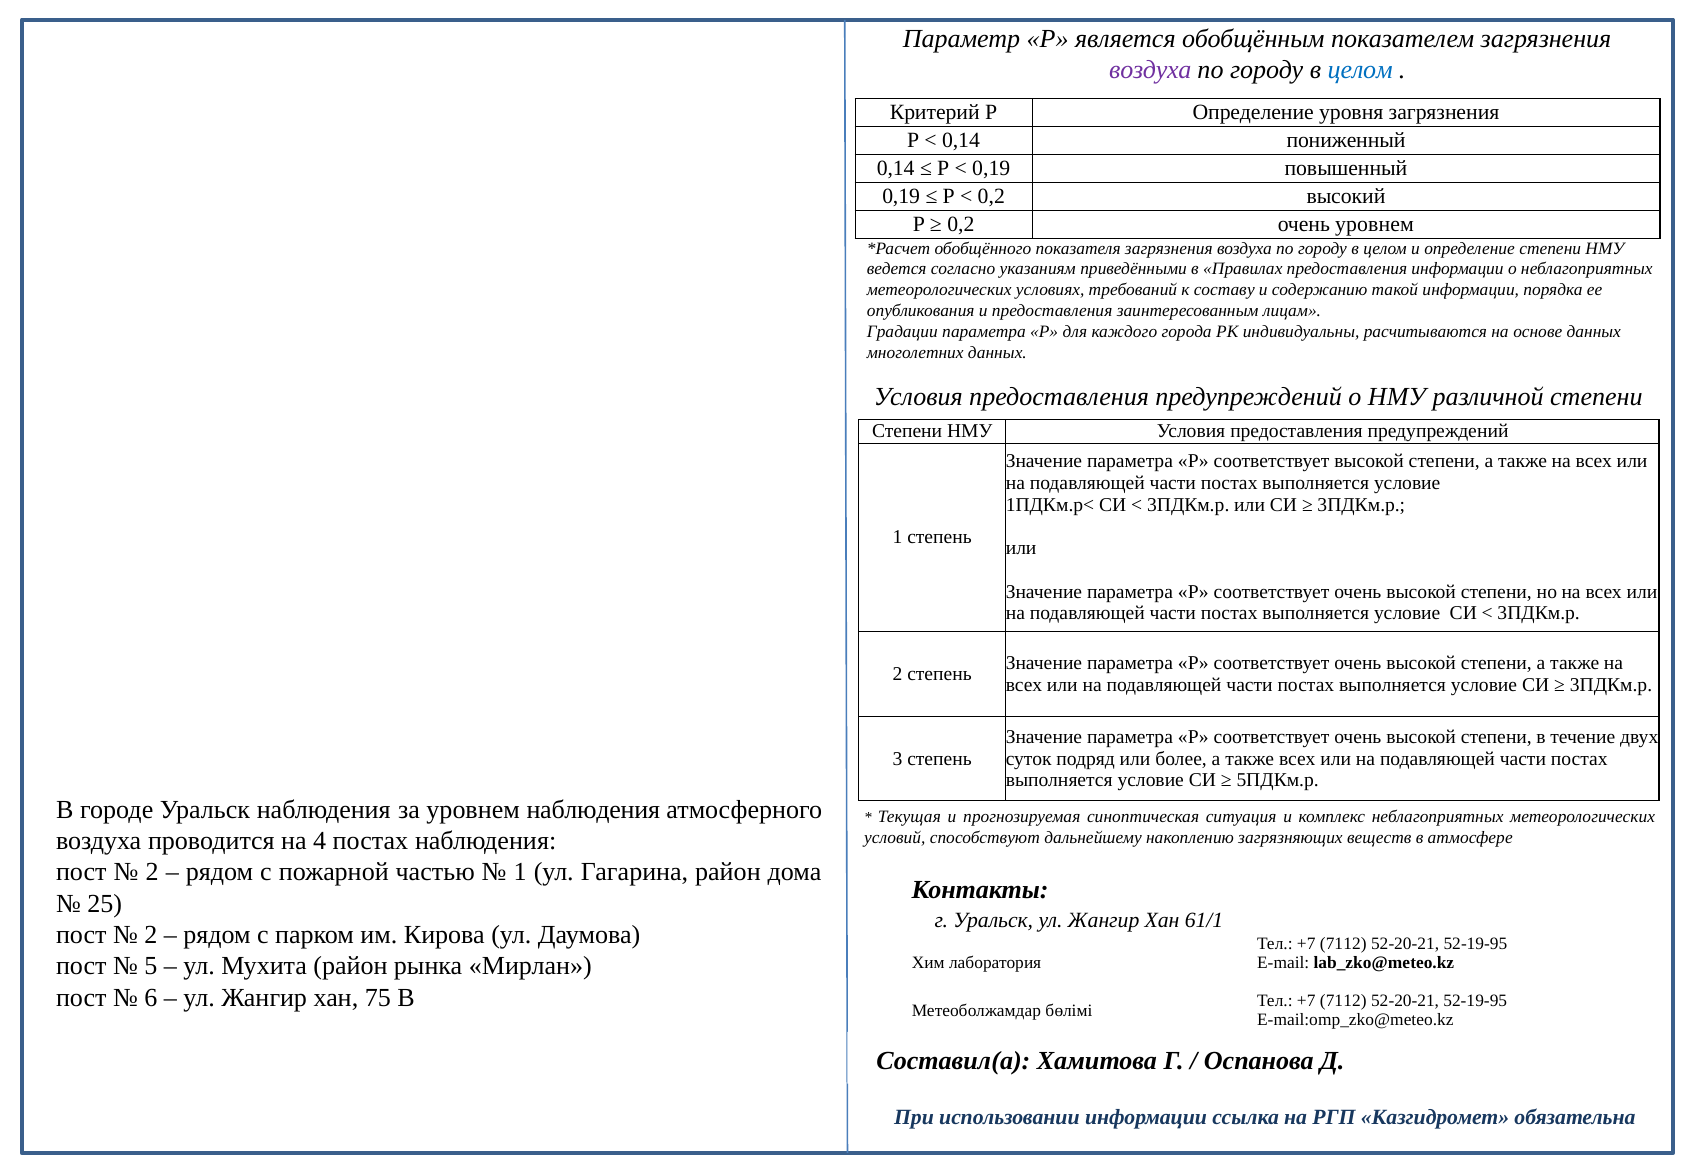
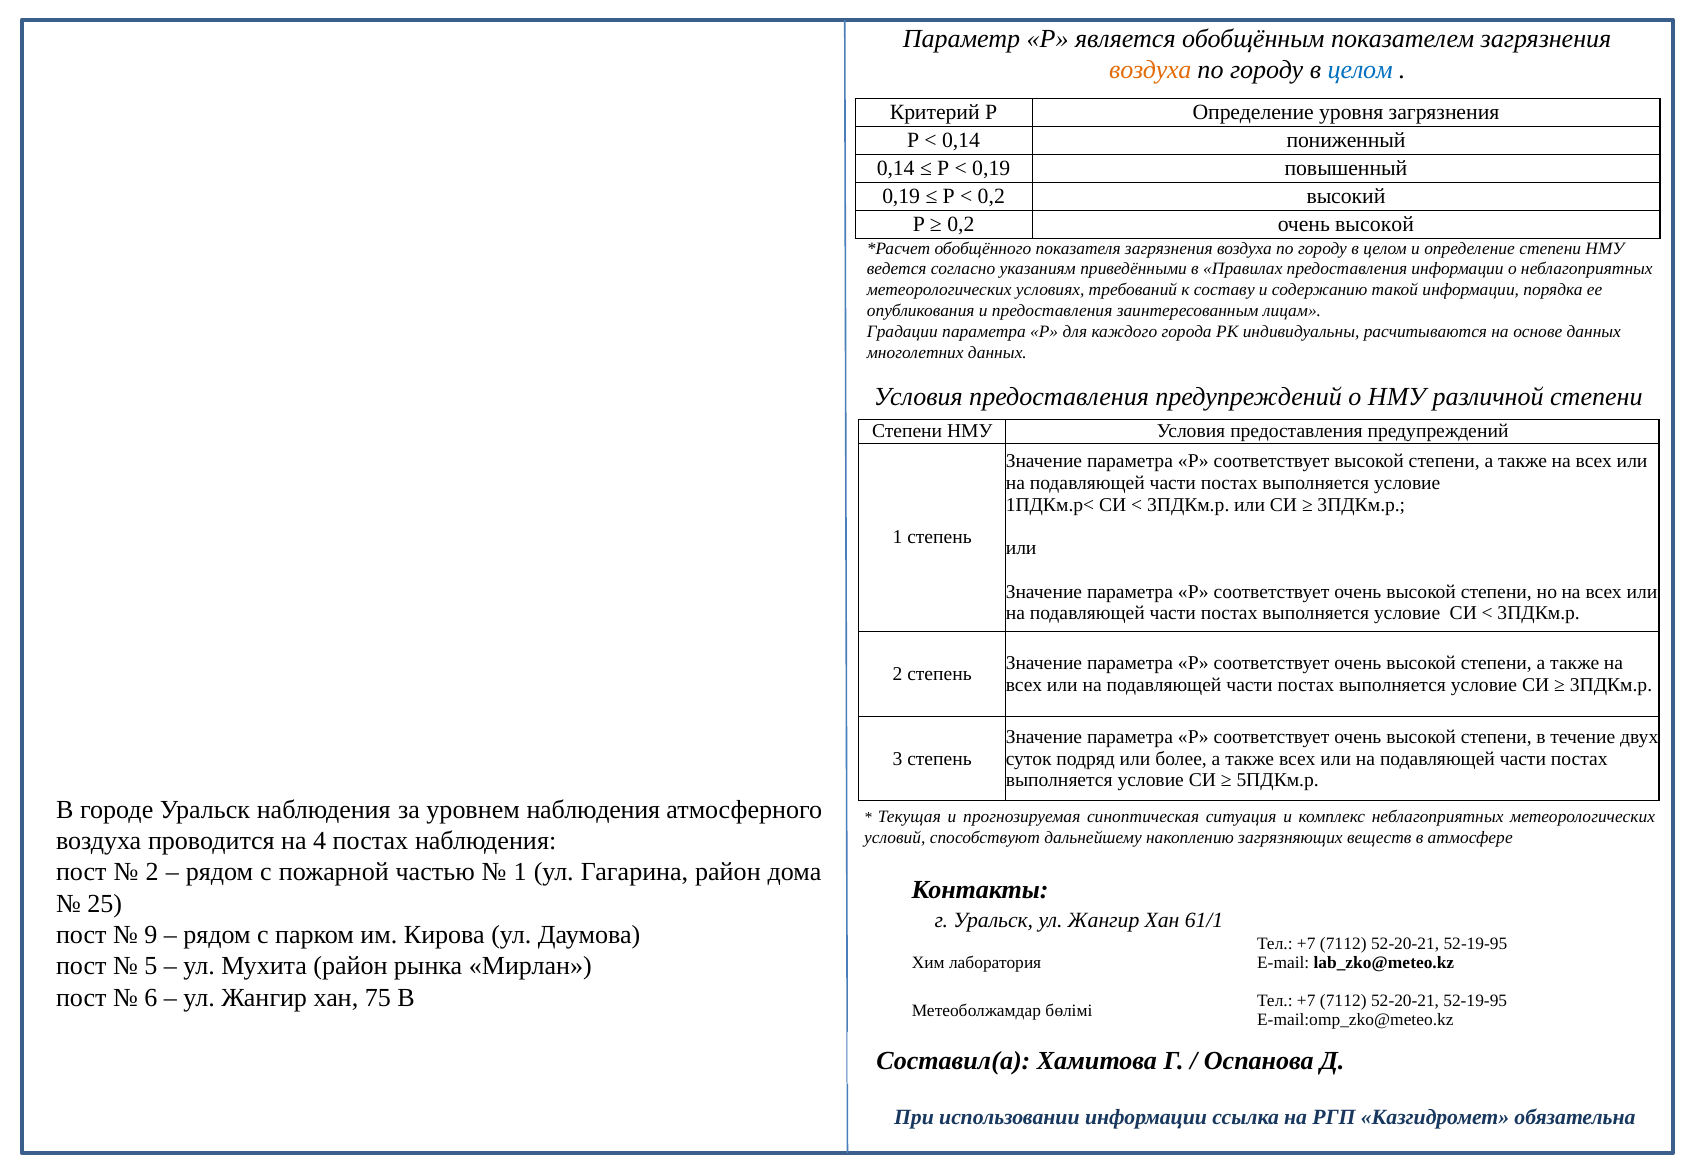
воздуха colour: purple -> orange (1150, 70)
0,2 очень уровнем: уровнем -> высокой (1375, 224)
2: 2 -> 9 (151, 935)
